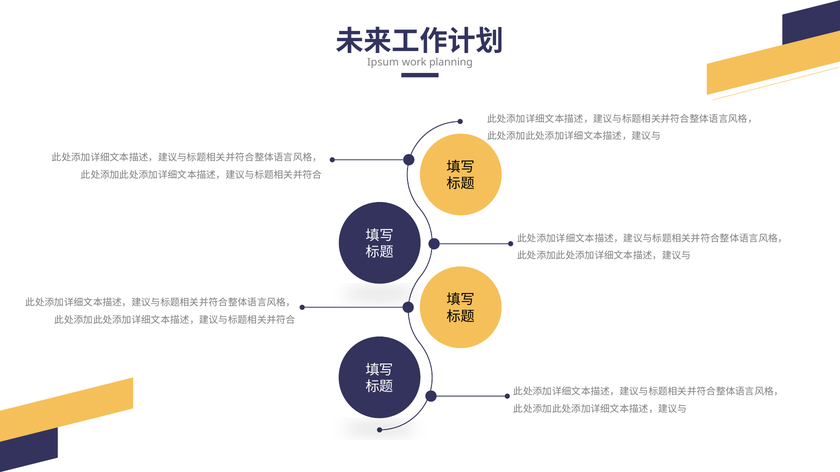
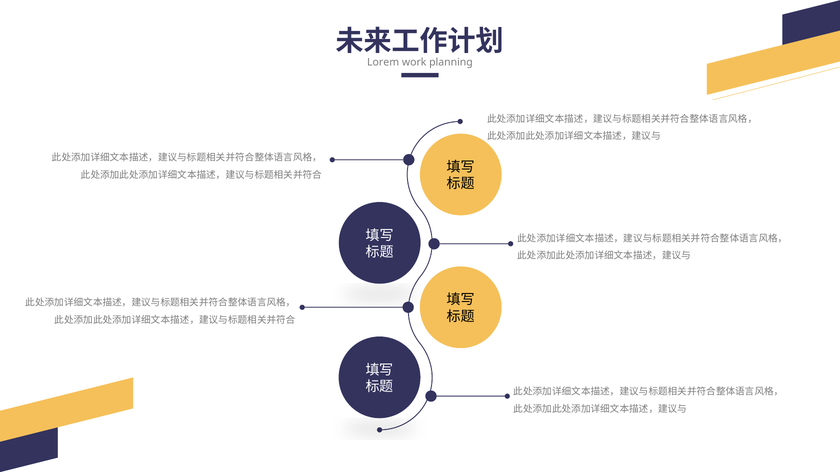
Ipsum: Ipsum -> Lorem (383, 62)
